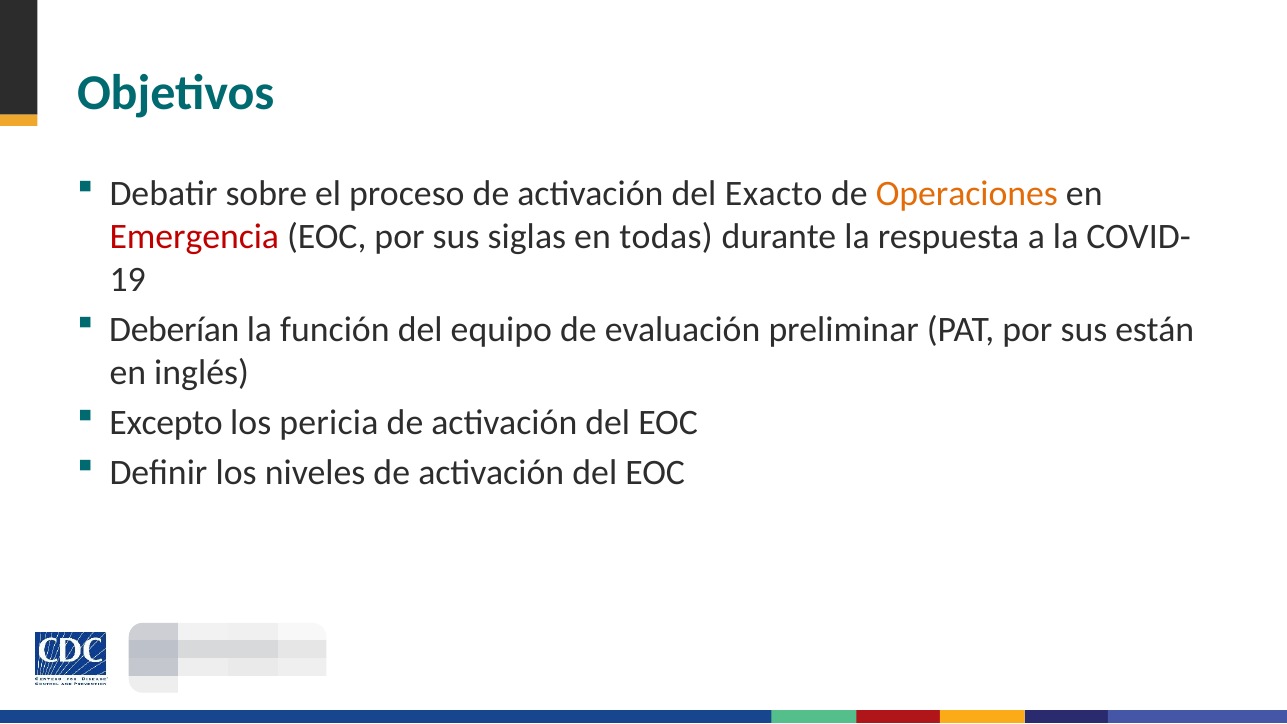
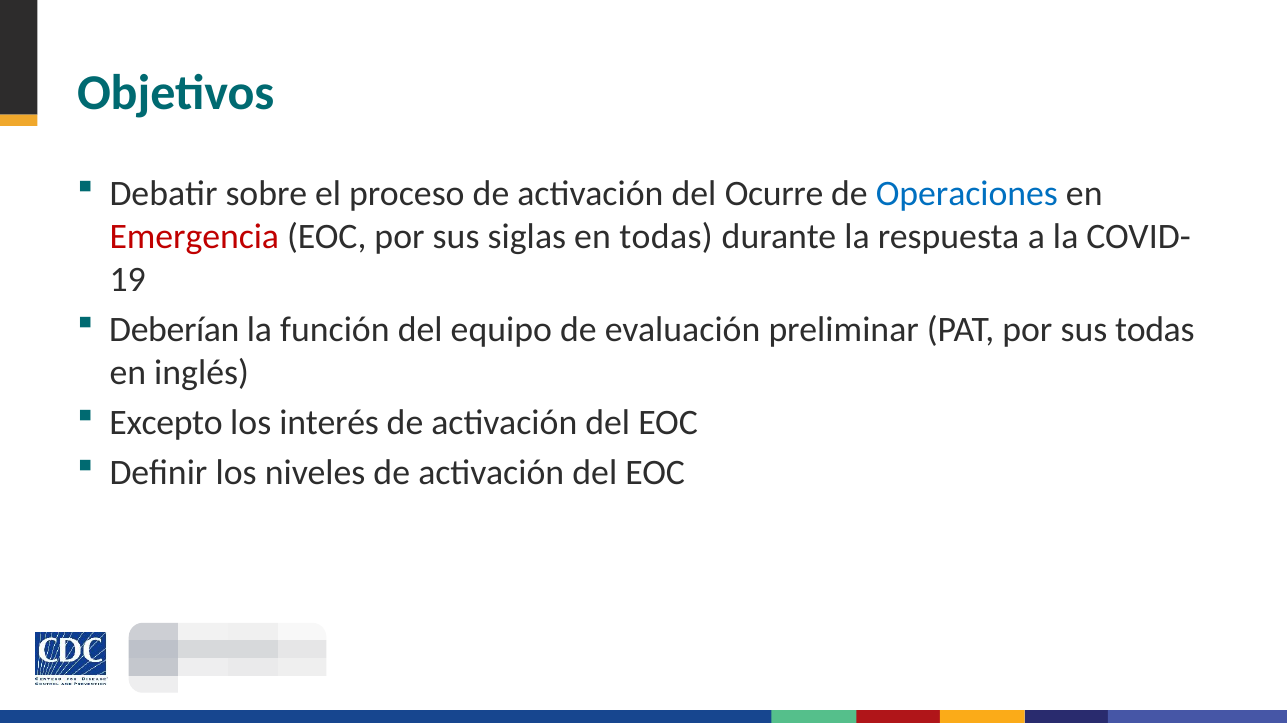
Exacto: Exacto -> Ocurre (774, 194)
Operaciones colour: orange -> blue (967, 194)
sus están: están -> todas (1155, 329)
pericia: pericia -> interés (329, 422)
